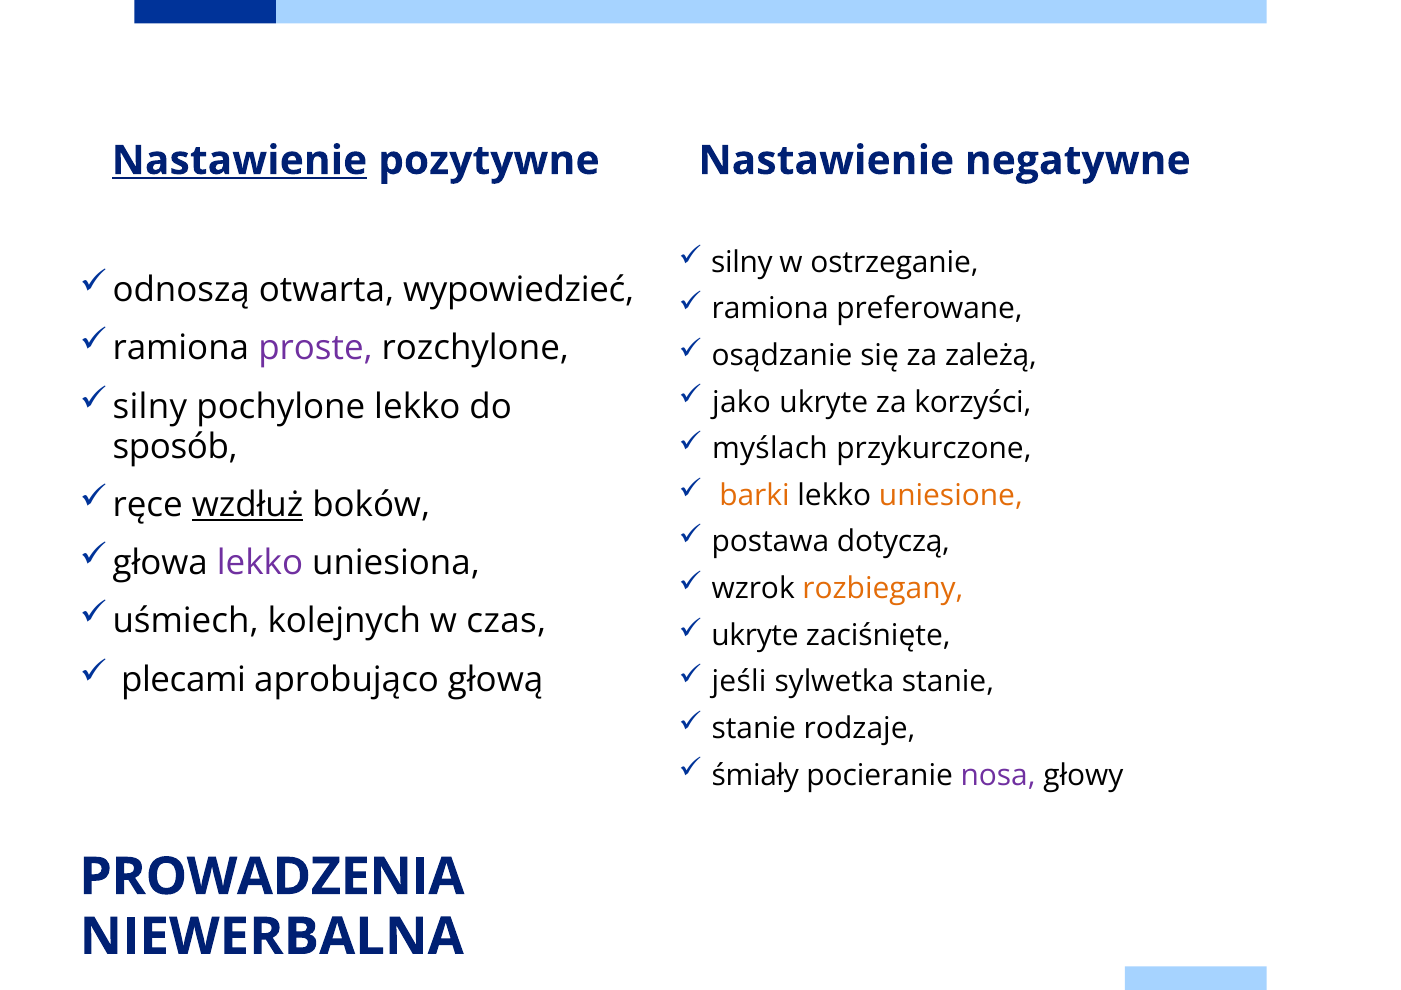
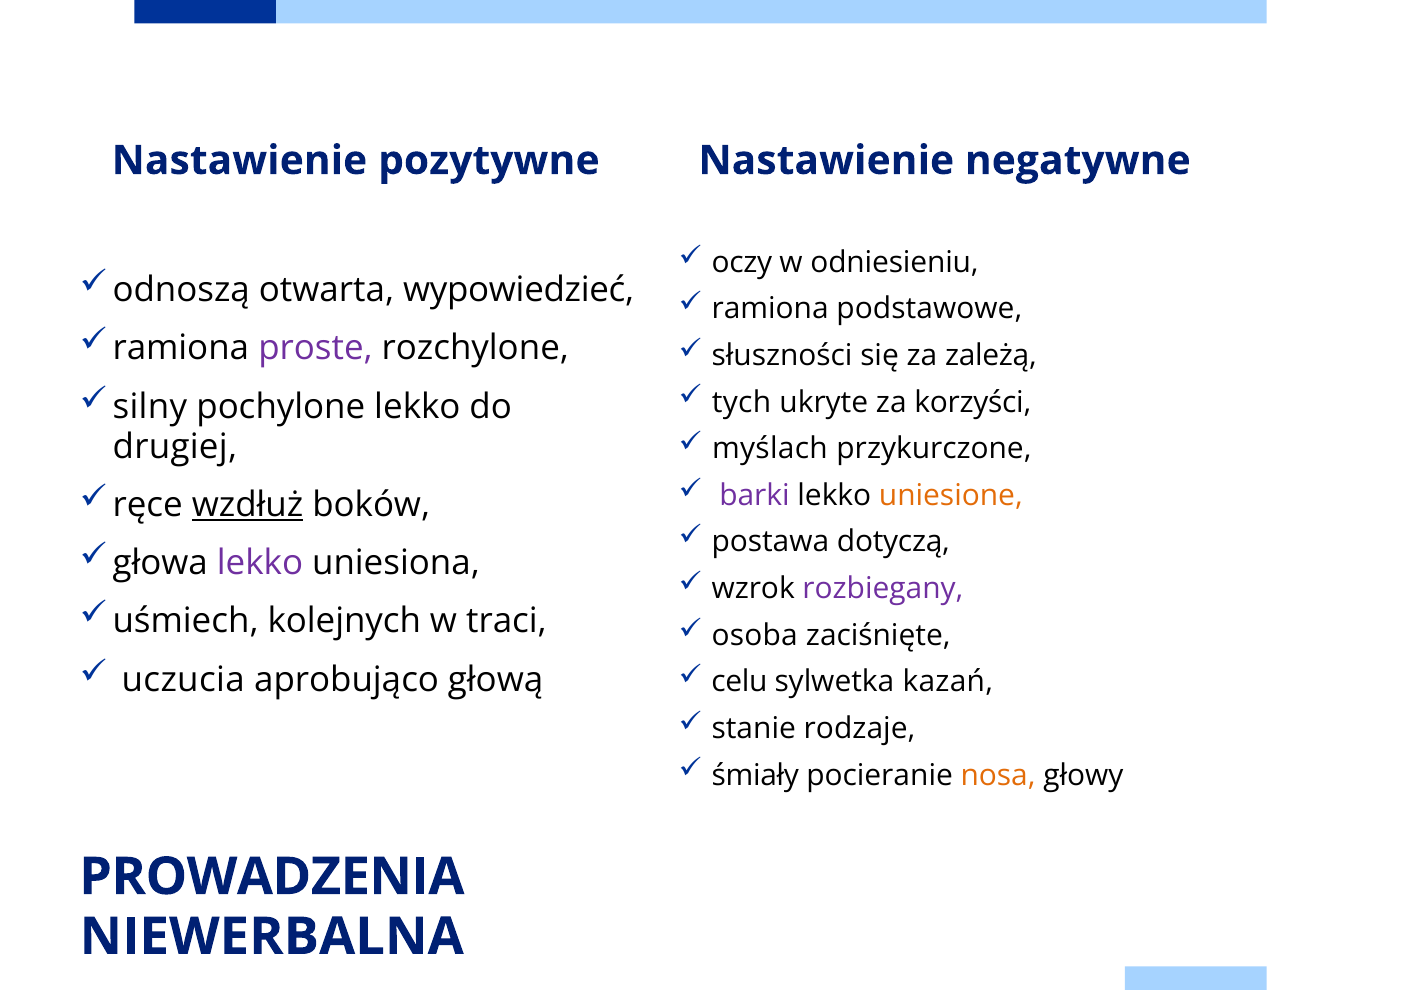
Nastawienie underline: present -> none (239, 161)
silny: silny -> oczy (742, 262)
ostrzeganie: ostrzeganie -> odniesieniu (895, 262)
preferowane: preferowane -> podstawowe (929, 309)
osądzanie: osądzanie -> słuszności (782, 356)
jako: jako -> tych (742, 402)
sposób: sposób -> drugiej (175, 447)
barki colour: orange -> purple (754, 496)
rozbiegany colour: orange -> purple (883, 589)
czas: czas -> traci (506, 622)
ukryte: ukryte -> osoba (755, 636)
plecami: plecami -> uczucia (183, 680)
jeśli: jeśli -> celu (739, 682)
sylwetka stanie: stanie -> kazań (948, 682)
nosa colour: purple -> orange (998, 776)
